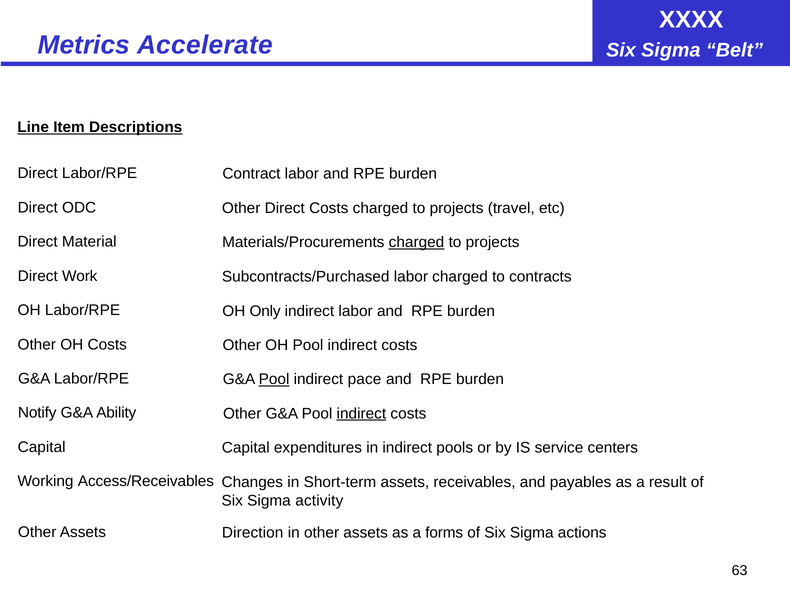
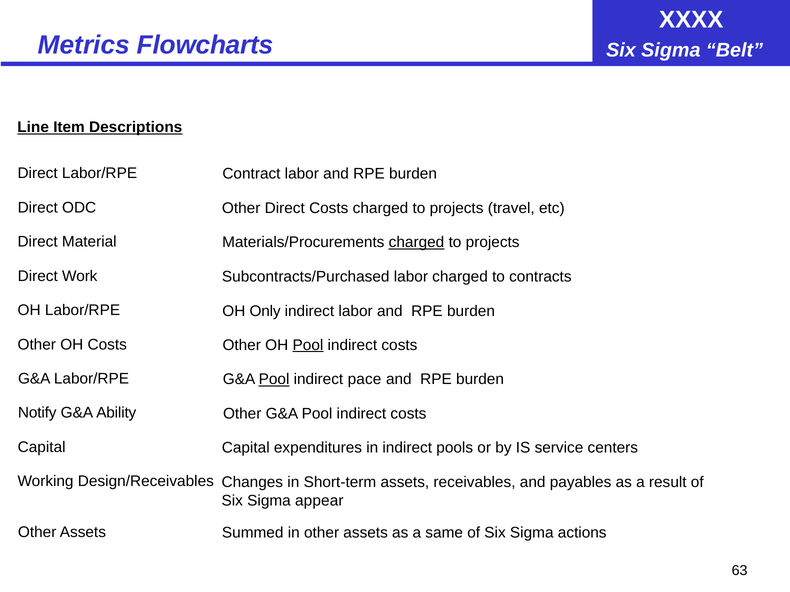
Accelerate: Accelerate -> Flowcharts (205, 45)
Pool underline: none -> present (308, 345)
indirect underline: present -> none (361, 414)
Access/Receivables: Access/Receivables -> Design/Receivables (146, 482)
activity: activity -> appear (319, 501)
Direction: Direction -> Summed (253, 533)
forms: forms -> same (444, 533)
